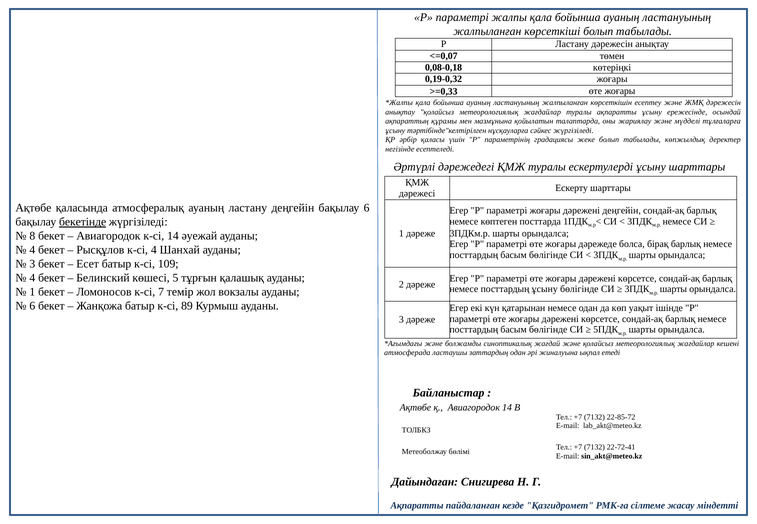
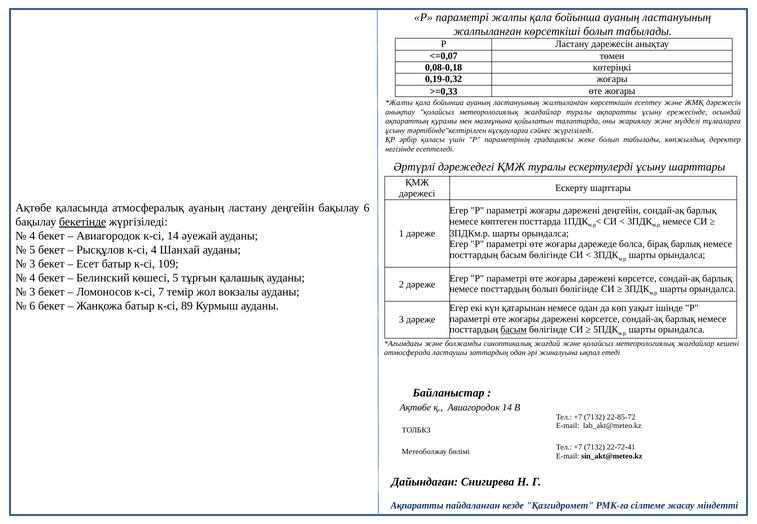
8: 8 -> 4 (32, 236)
4: 4 -> 5 (32, 250)
посттардың ұсыну: ұсыну -> болып (545, 289)
1: 1 -> 3 (32, 292)
басым underline: none -> present (514, 330)
